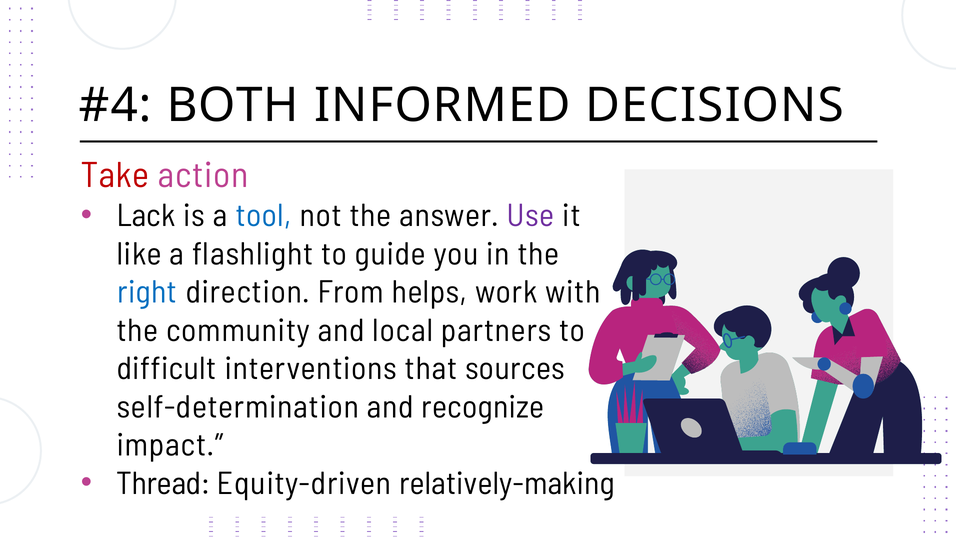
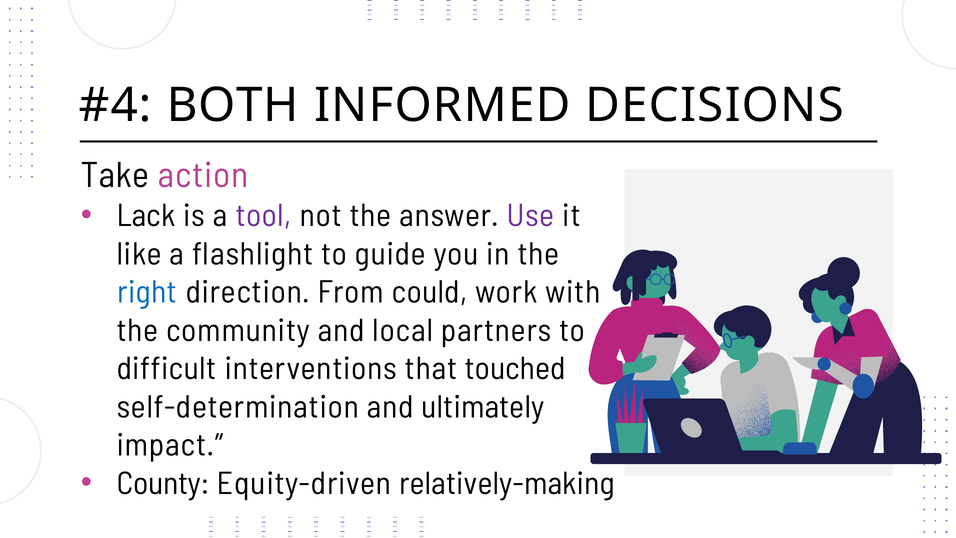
Take colour: red -> black (115, 175)
tool colour: blue -> purple (264, 216)
helps: helps -> could (429, 292)
sources: sources -> touched (515, 369)
recognize: recognize -> ultimately (483, 407)
Thread: Thread -> County (163, 483)
